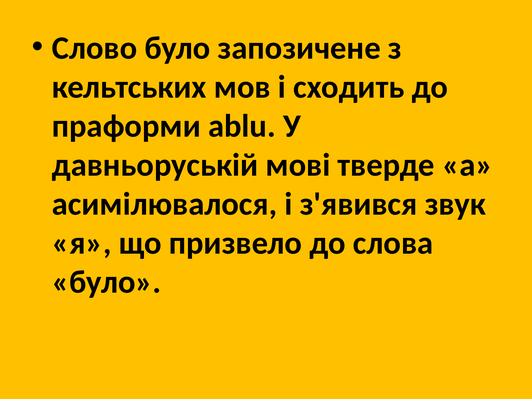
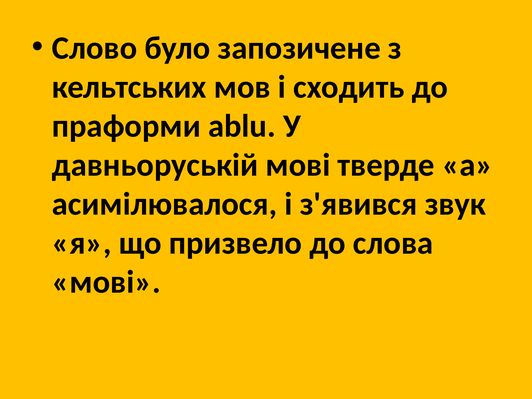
було: було -> мові (106, 282)
